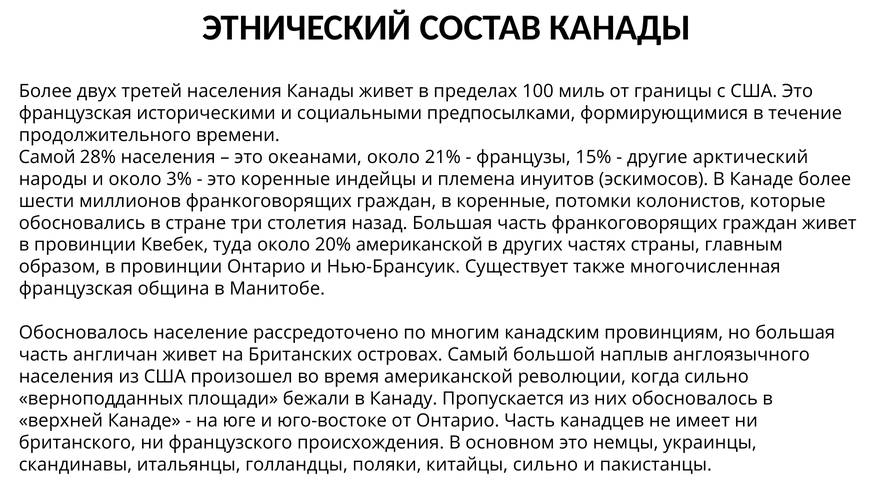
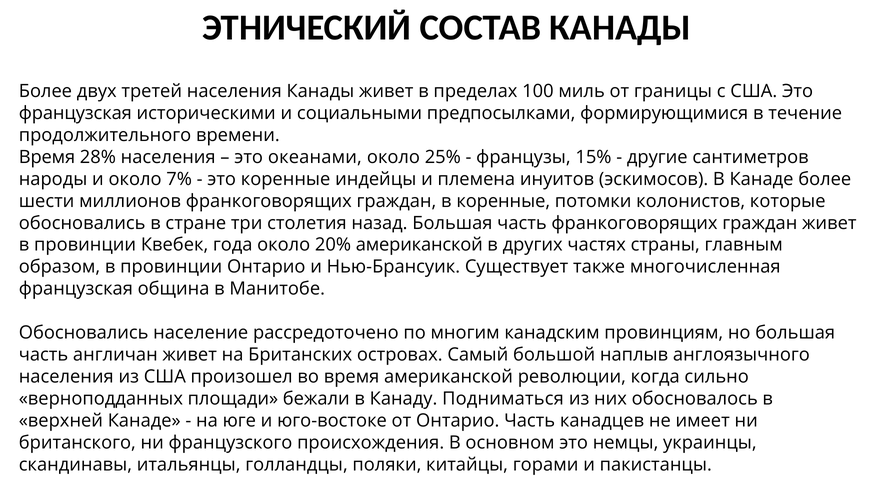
Самой: Самой -> Время (47, 157)
21%: 21% -> 25% (443, 157)
арктический: арктический -> сантиметров (751, 157)
3%: 3% -> 7% (179, 179)
туда: туда -> года (233, 245)
Обосновалось: Обосновалось -> Обосновались (84, 333)
Пропускается: Пропускается -> Подниматься (503, 399)
китайцы сильно: сильно -> горами (546, 464)
